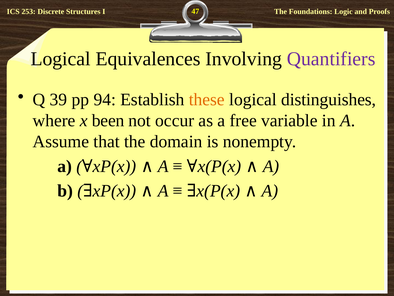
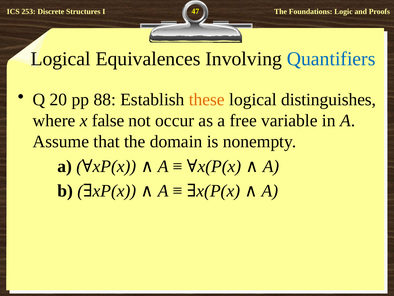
Quantifiers colour: purple -> blue (331, 59)
39: 39 -> 20 (58, 99)
94: 94 -> 88 (105, 99)
been: been -> false (108, 120)
